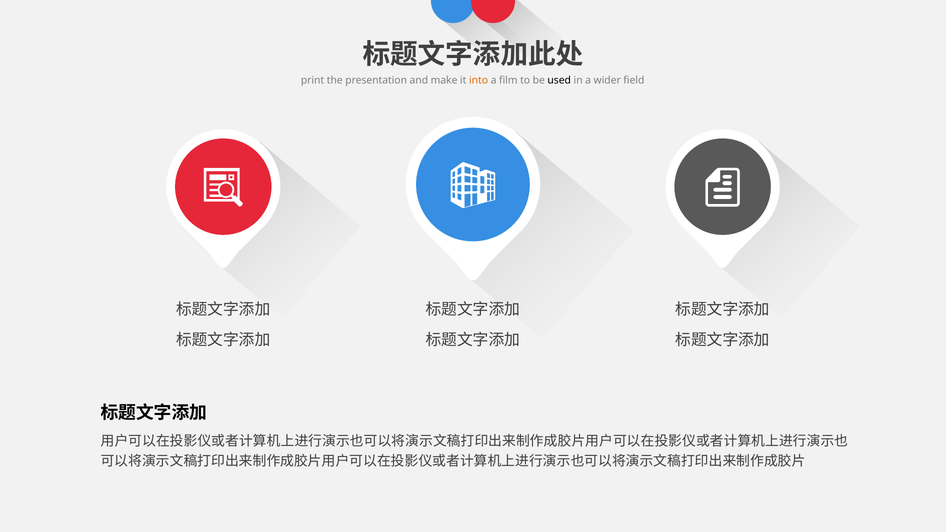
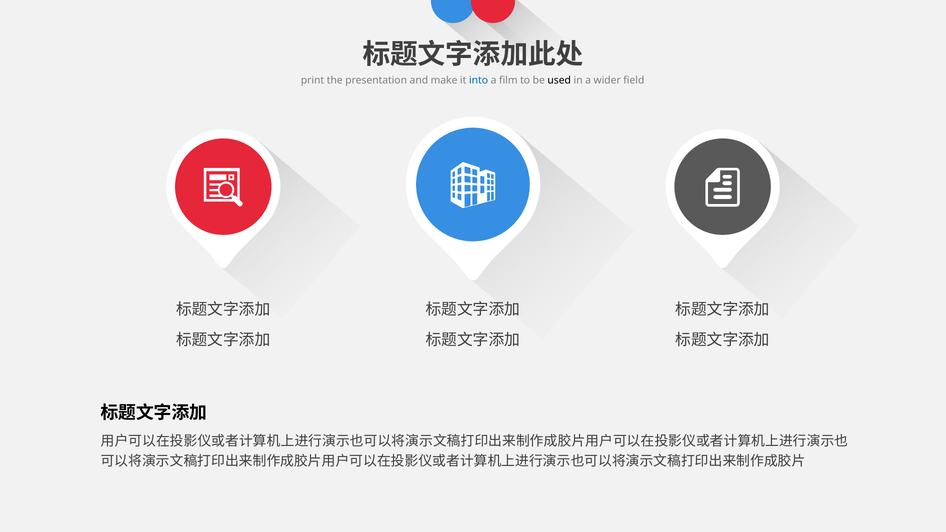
into colour: orange -> blue (479, 80)
